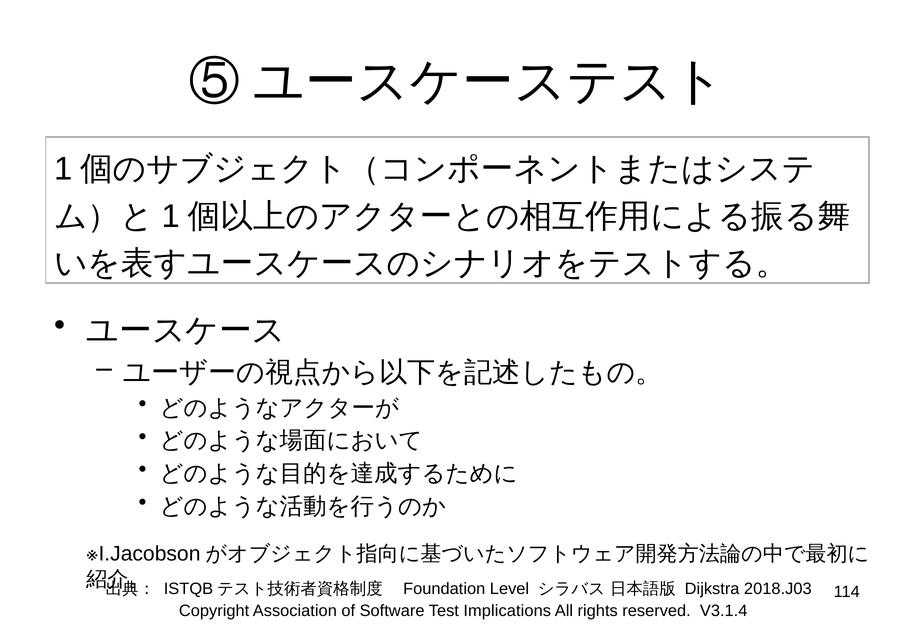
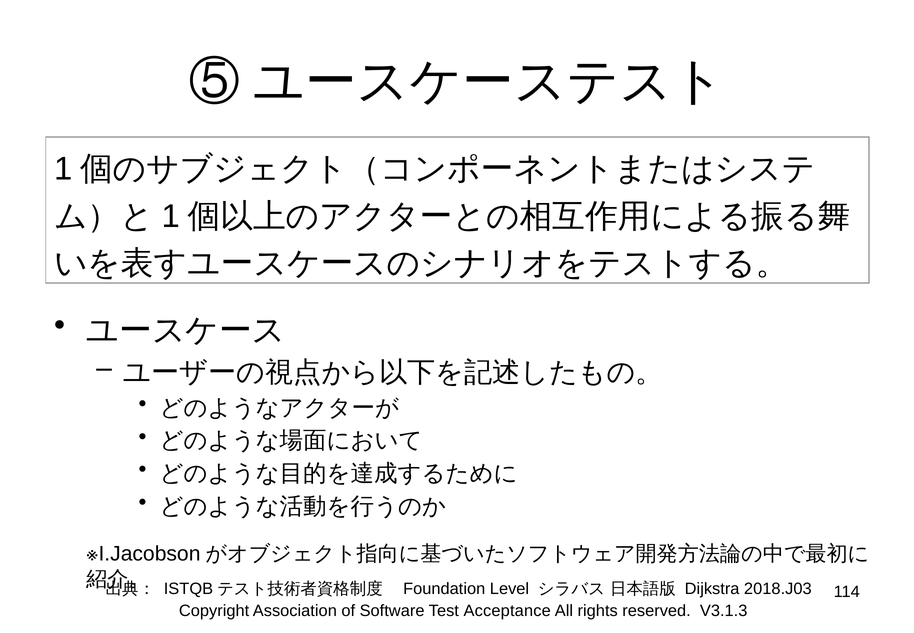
Implications: Implications -> Acceptance (507, 611)
V3.1.4: V3.1.4 -> V3.1.3 (724, 611)
